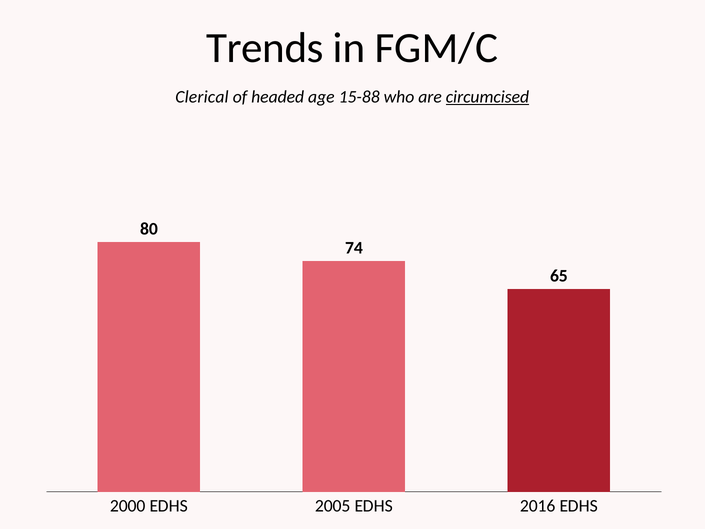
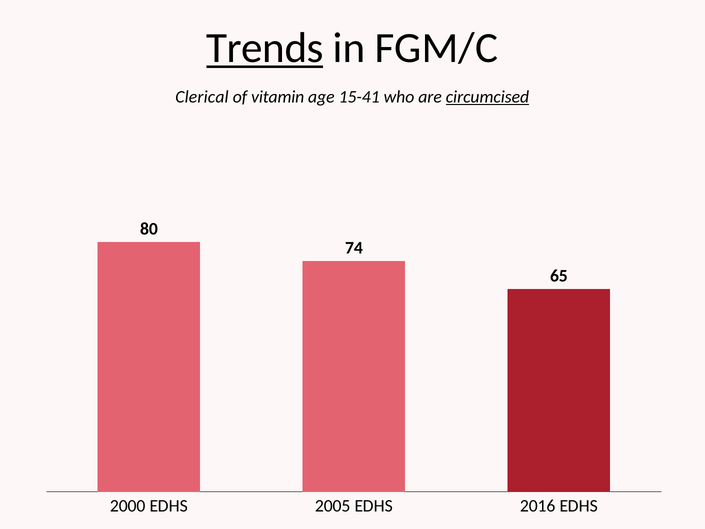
Trends underline: none -> present (265, 48)
headed: headed -> vitamin (278, 97)
15-88: 15-88 -> 15-41 (359, 97)
